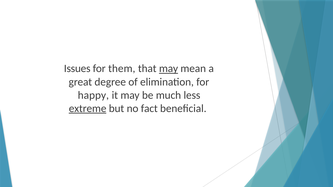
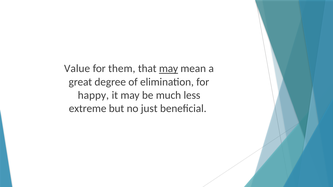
Issues: Issues -> Value (77, 69)
extreme underline: present -> none (88, 109)
fact: fact -> just (149, 109)
